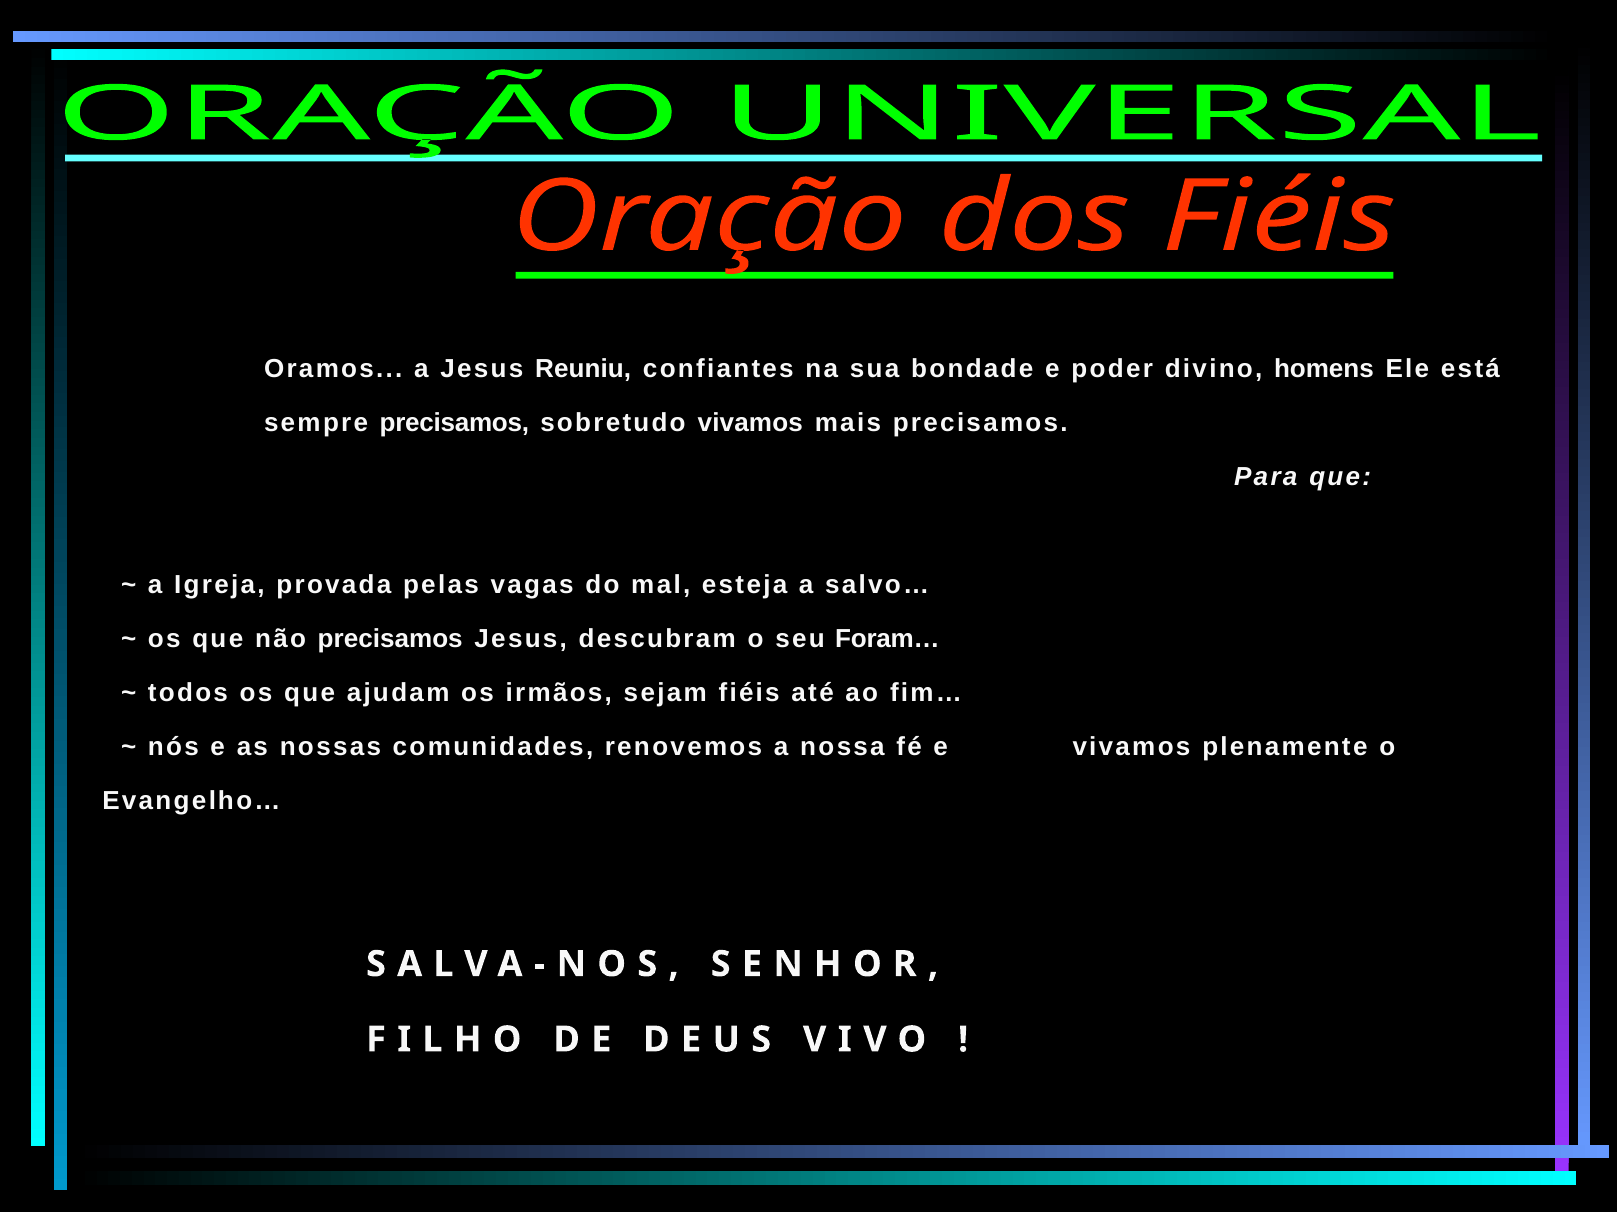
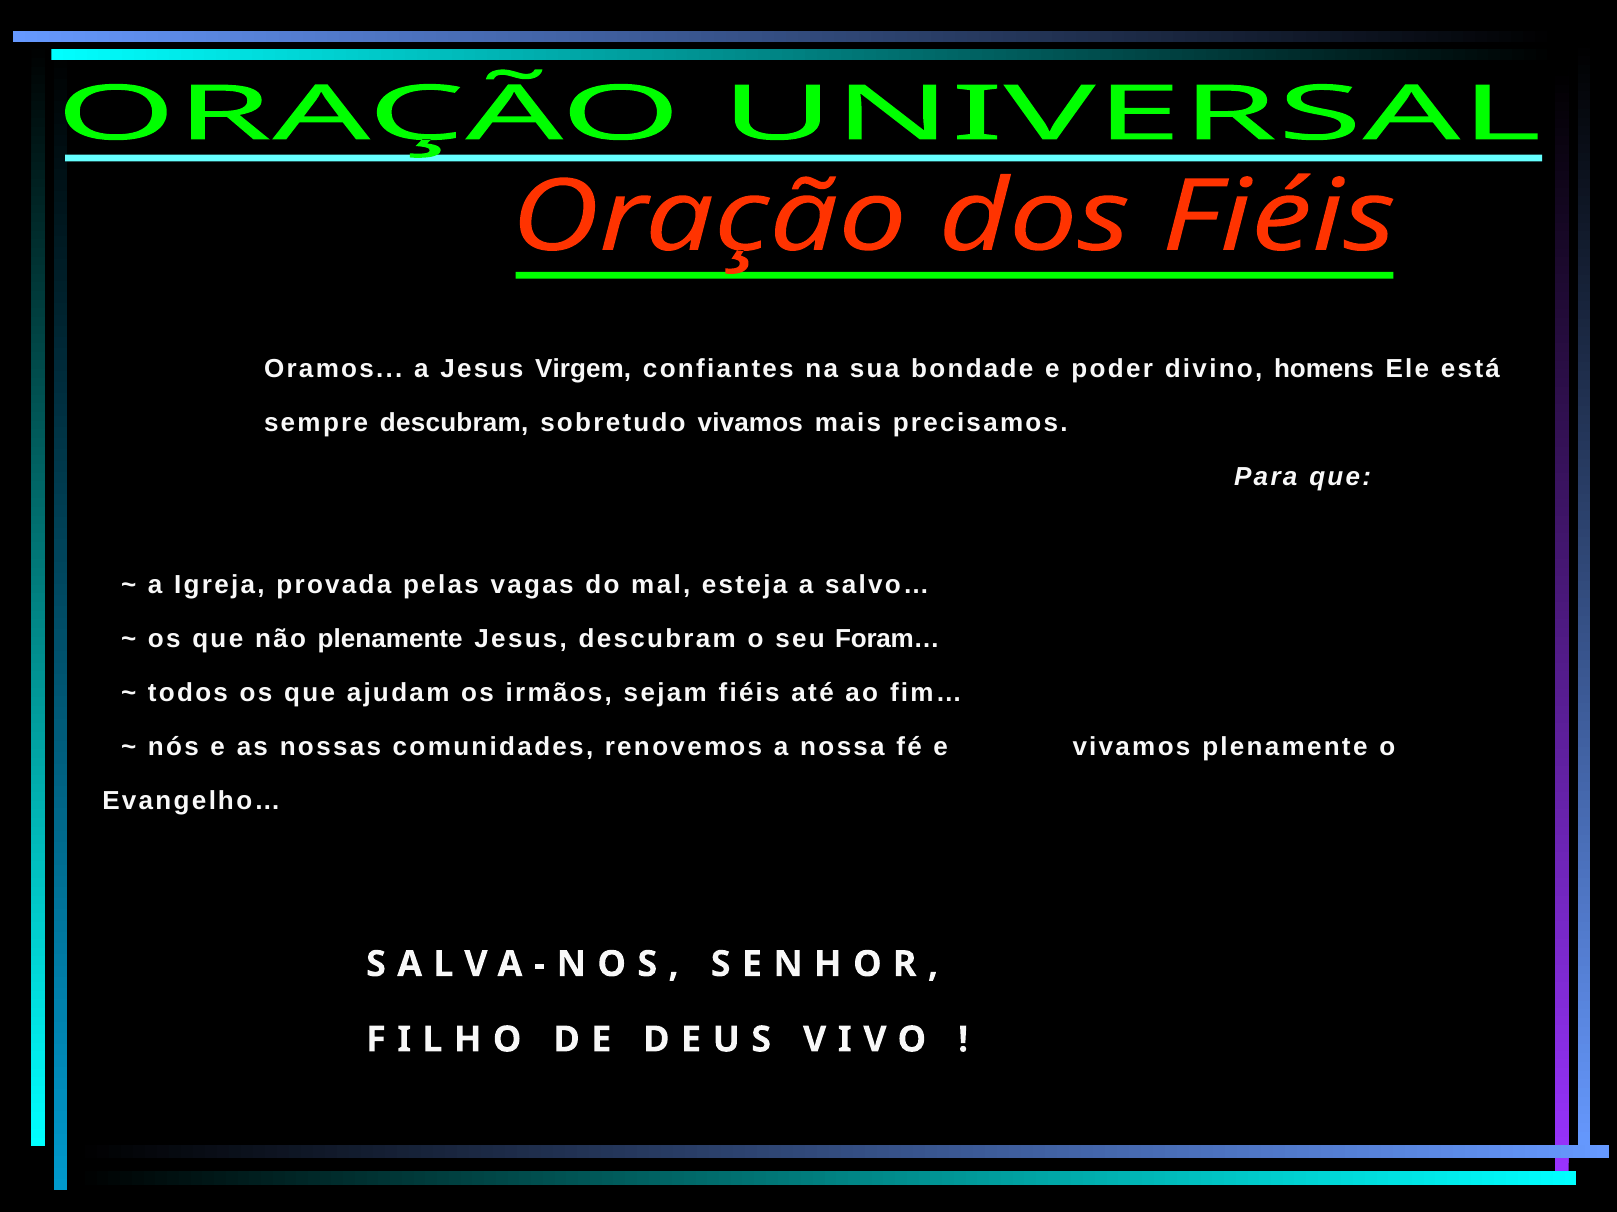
Reuniu: Reuniu -> Virgem (583, 370)
sempre precisamos: precisamos -> descubram (454, 424)
não precisamos: precisamos -> plenamente (390, 639)
